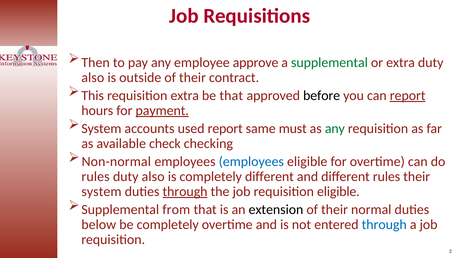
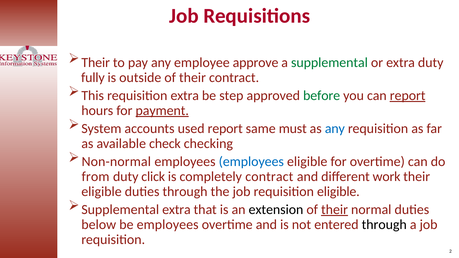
Then: Then -> Their (96, 63)
also: also -> fully (93, 78)
be that: that -> step (231, 96)
before colour: black -> green (322, 96)
any colour: green -> blue (335, 129)
rules: rules -> from (96, 177)
also: also -> click (153, 177)
completely different: different -> contract (269, 177)
different rules: rules -> work (387, 177)
system: system -> eligible (101, 192)
through underline: present -> none (185, 192)
Supplemental from: from -> extra (176, 210)
their underline: none -> present (335, 210)
be completely: completely -> employees (168, 225)
through colour: blue -> black (384, 225)
